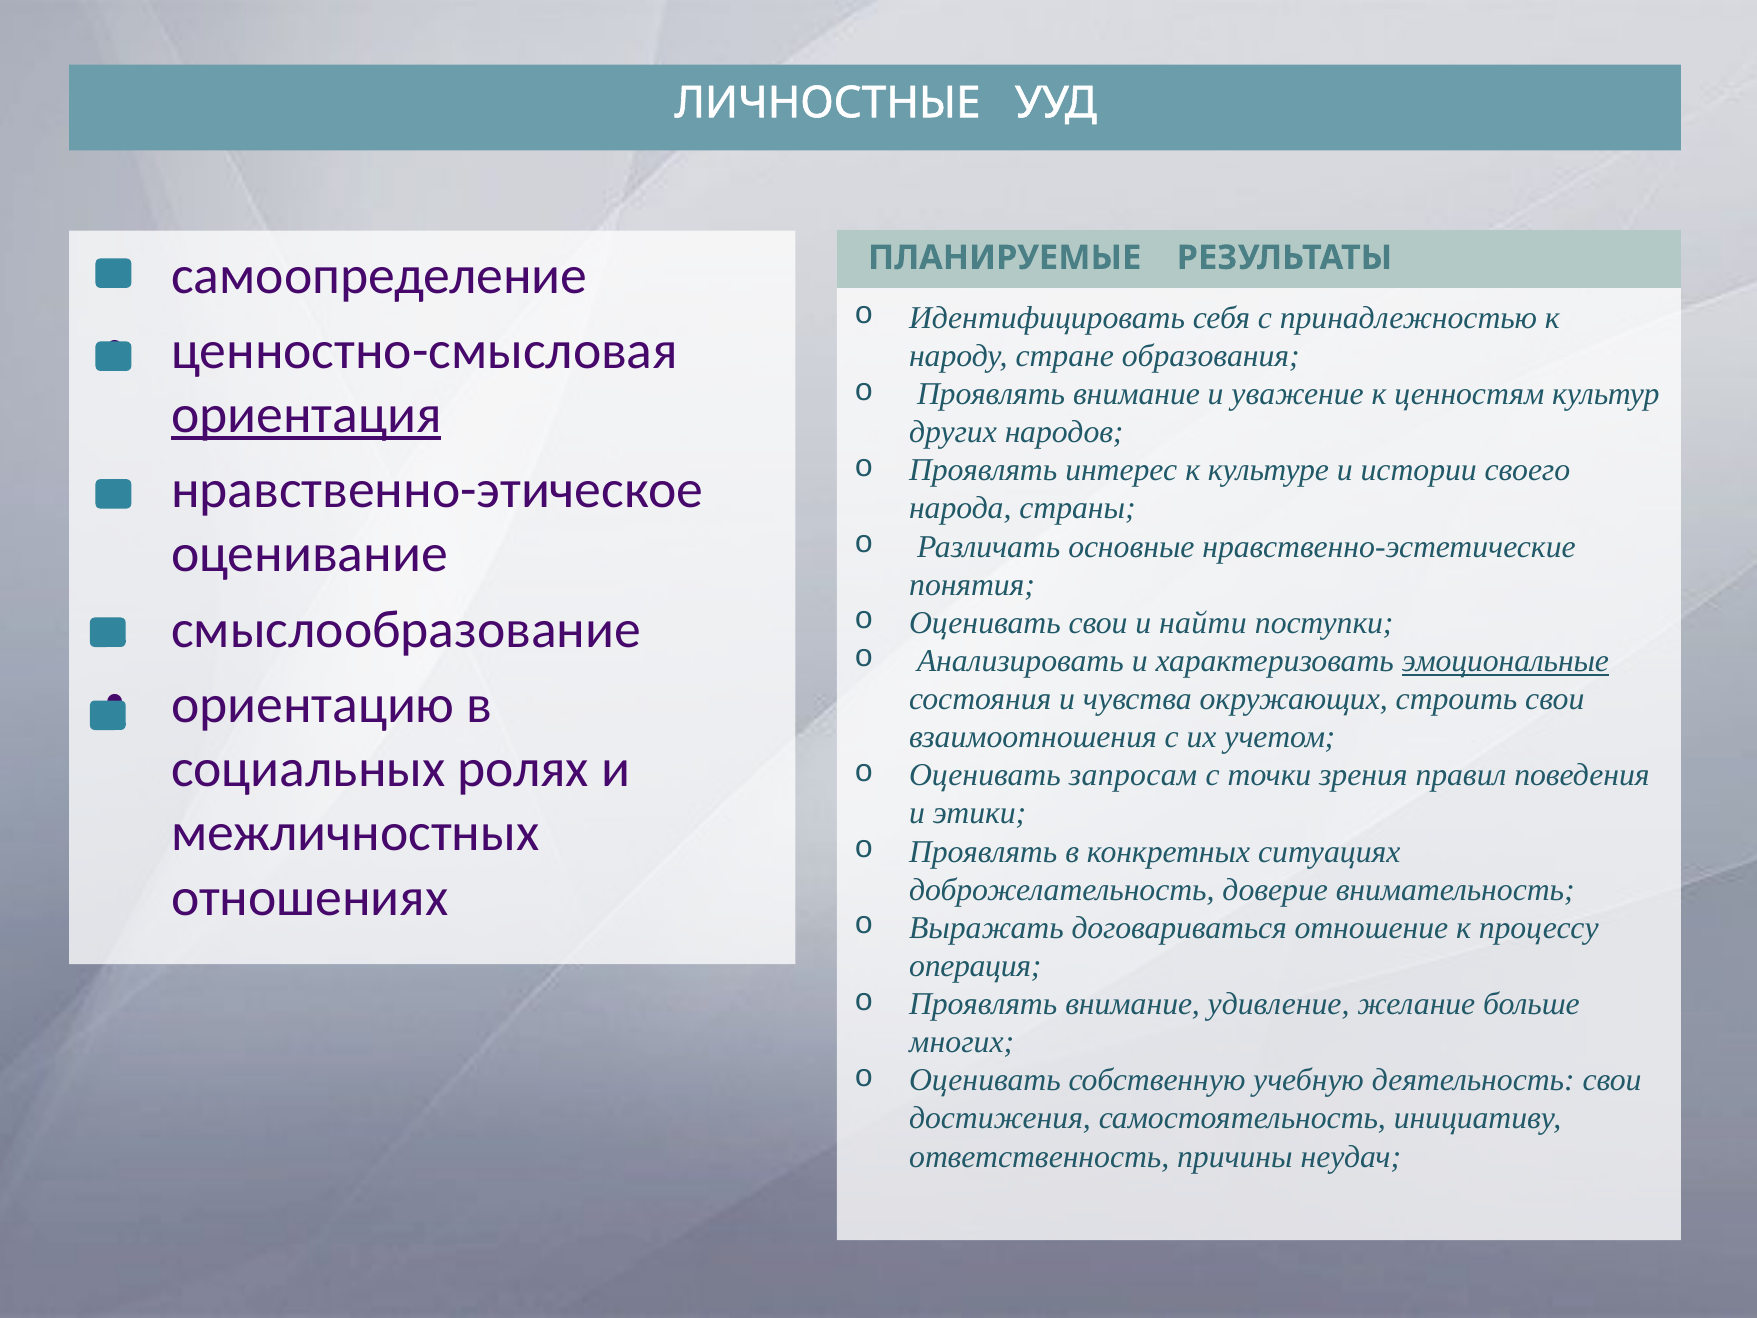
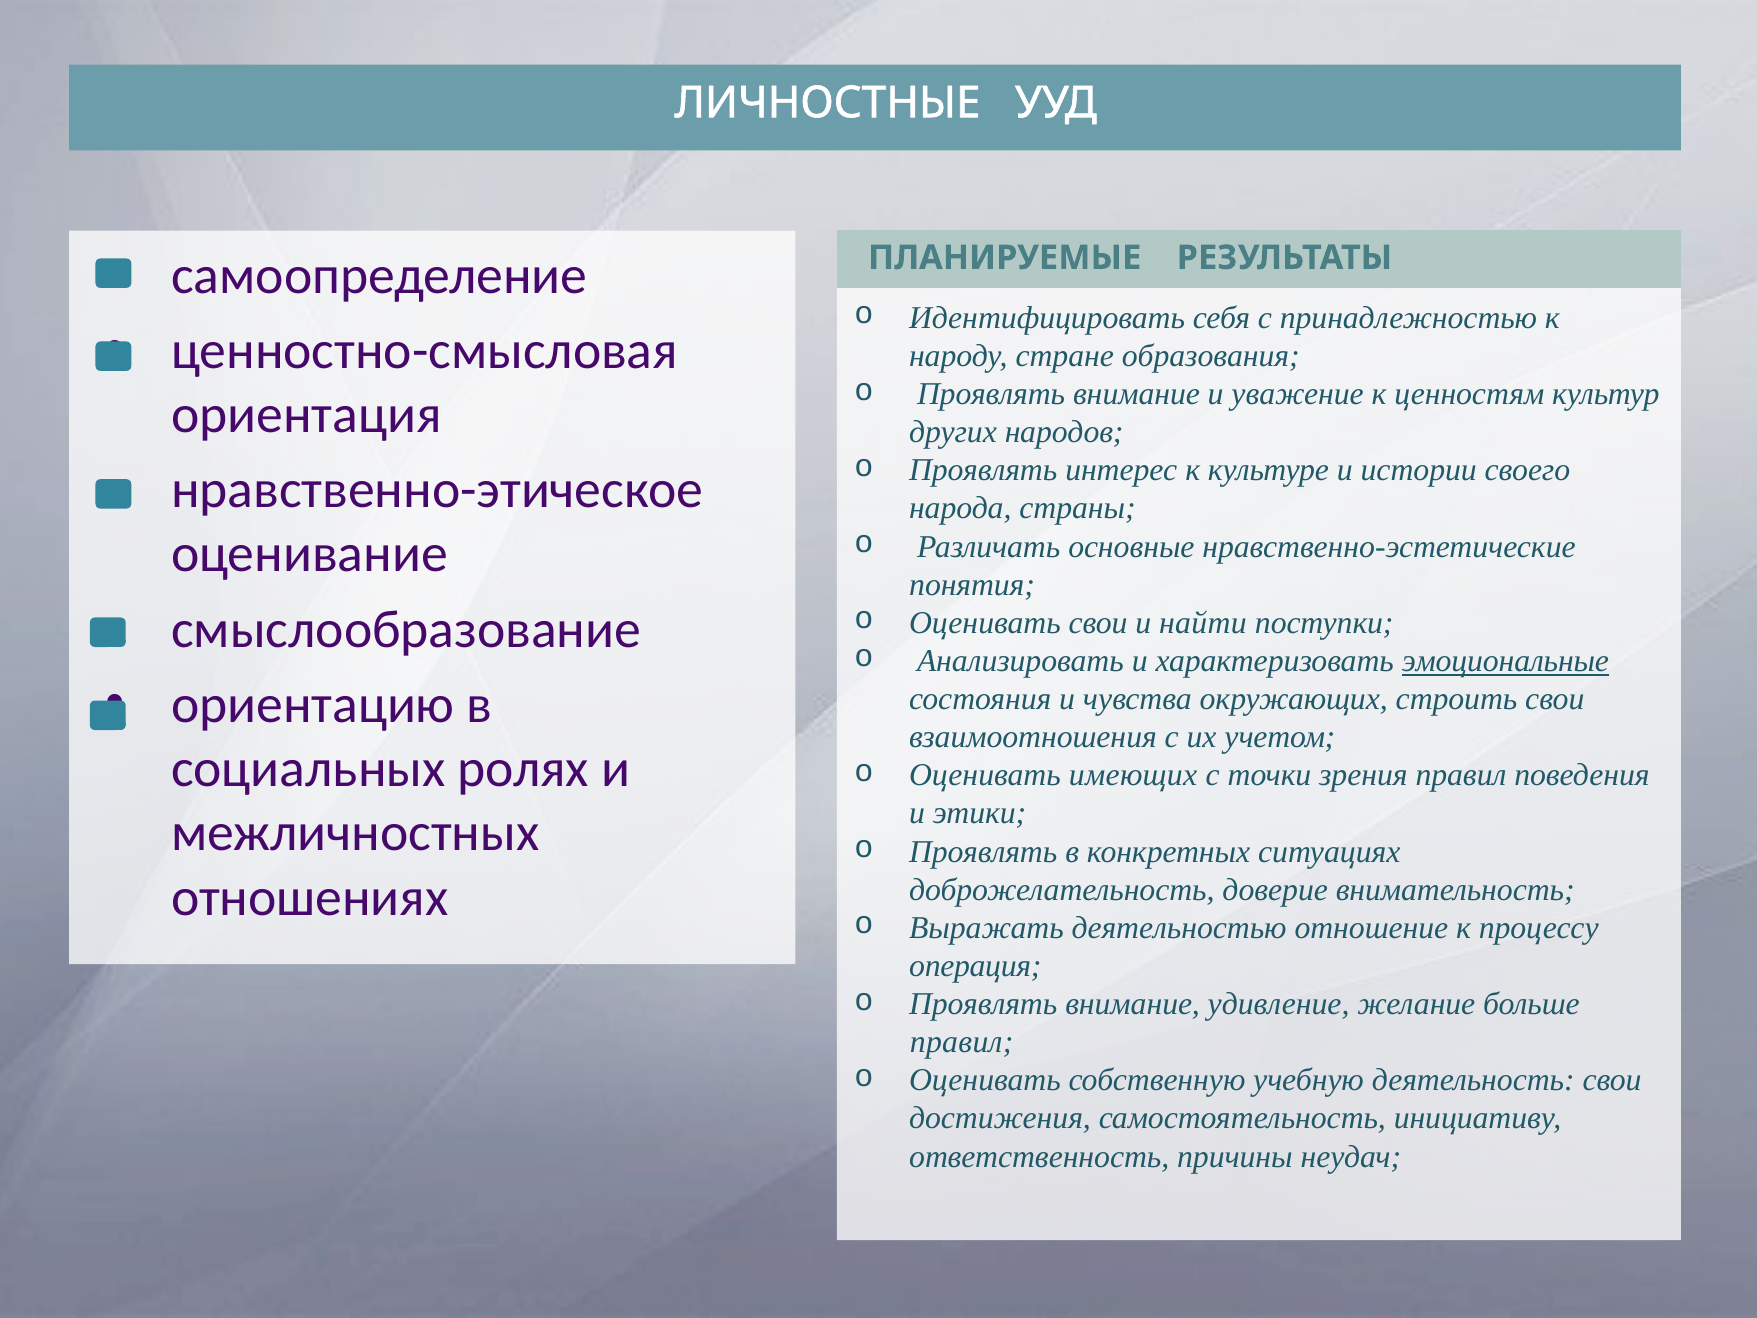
ориентация underline: present -> none (306, 415)
запросам: запросам -> имеющих (1133, 775)
договариваться: договариваться -> деятельностью (1179, 928)
многих: многих -> правил (962, 1042)
